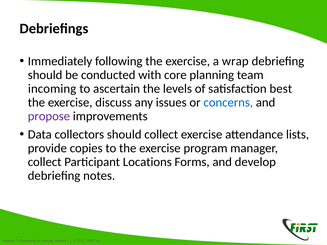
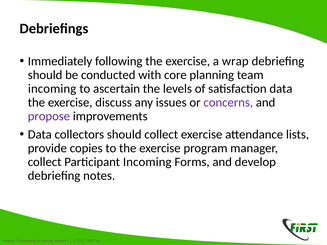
satisfaction best: best -> data (281, 89)
concerns colour: blue -> purple (228, 103)
Participant Locations: Locations -> Incoming (147, 162)
